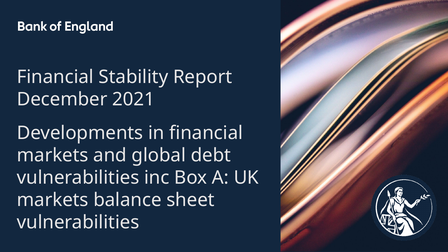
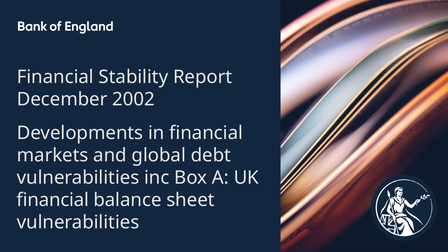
2021: 2021 -> 2002 (134, 99)
markets: markets -> financial (53, 200)
